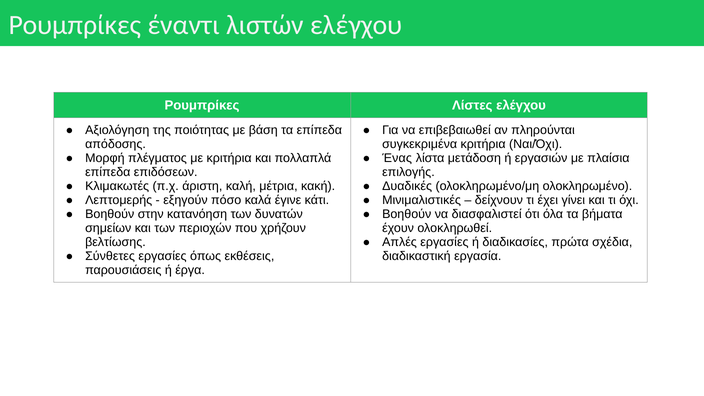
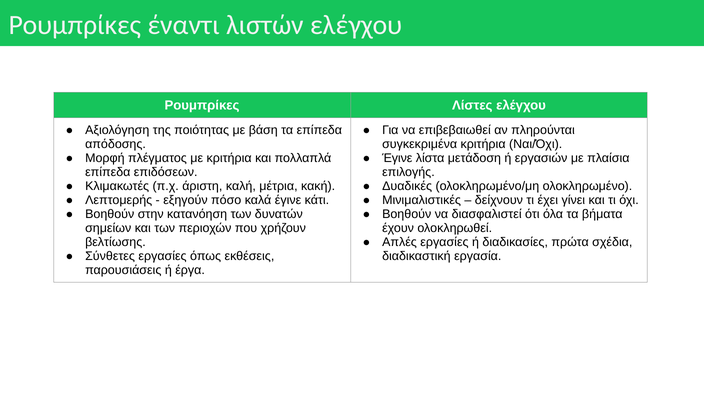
Ένας: Ένας -> Έγινε (397, 158)
